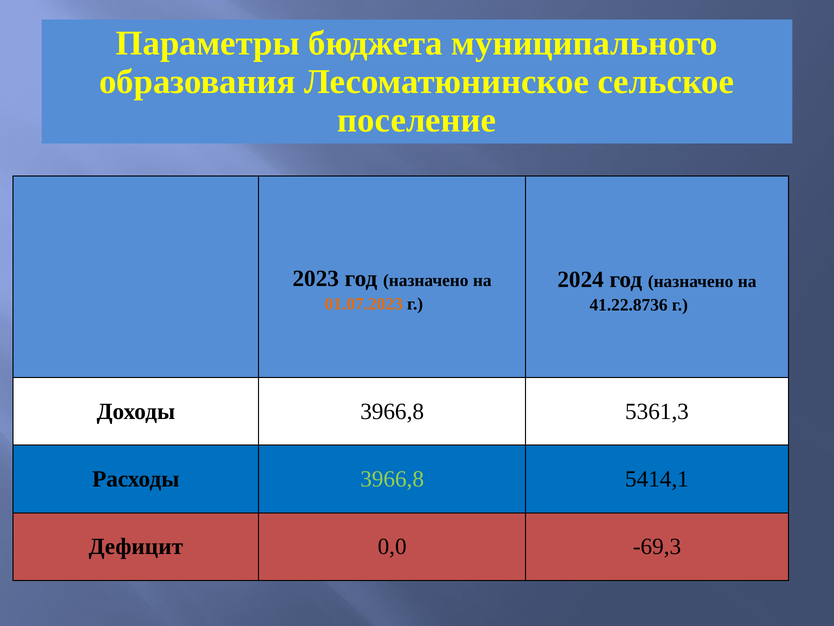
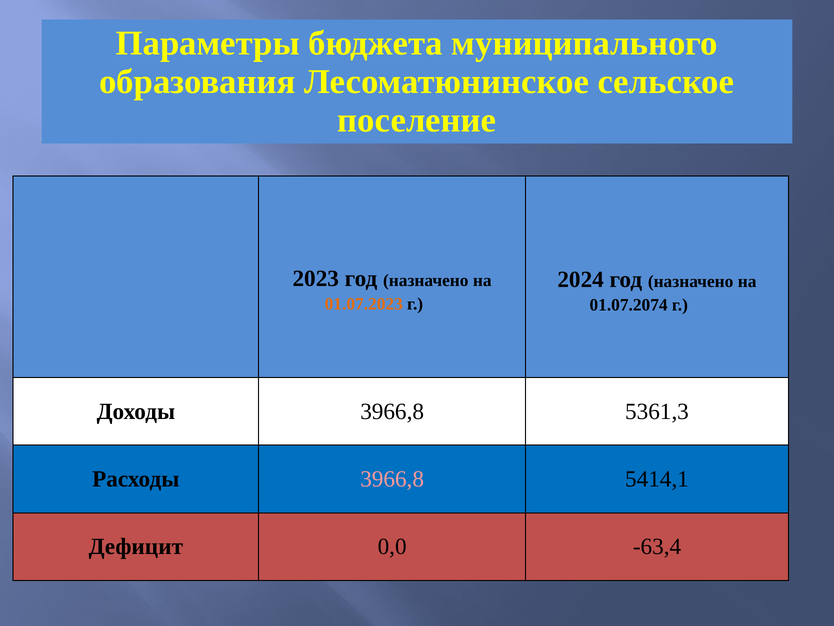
41.22.8736: 41.22.8736 -> 01.07.2074 (629, 305)
3966,8 colour: light green -> pink (392, 479)
-69,3: -69,3 -> -63,4 (657, 546)
